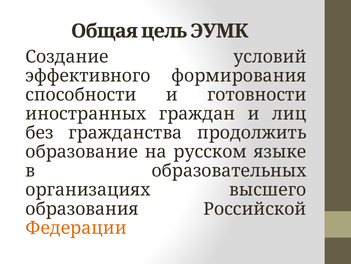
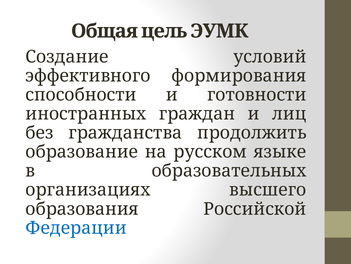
Федерации colour: orange -> blue (76, 227)
